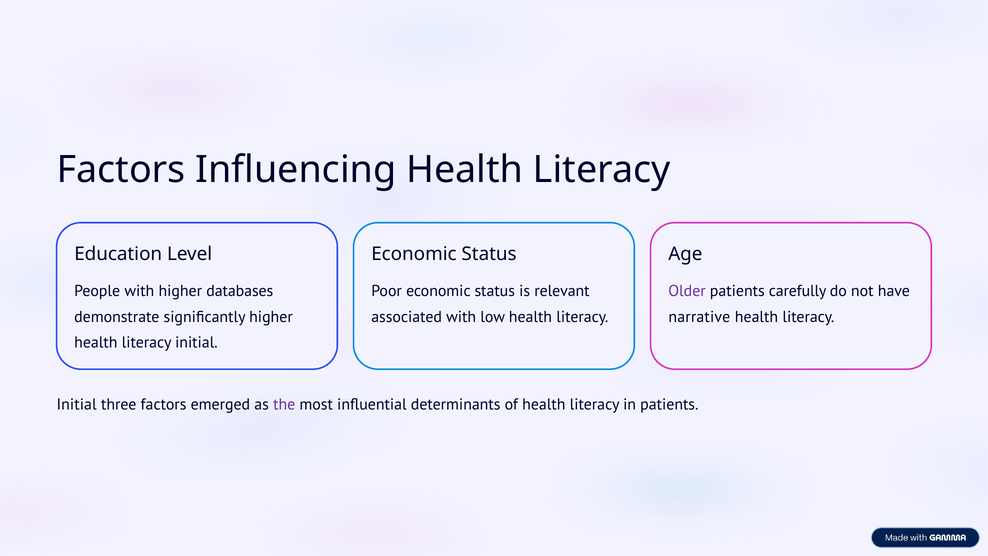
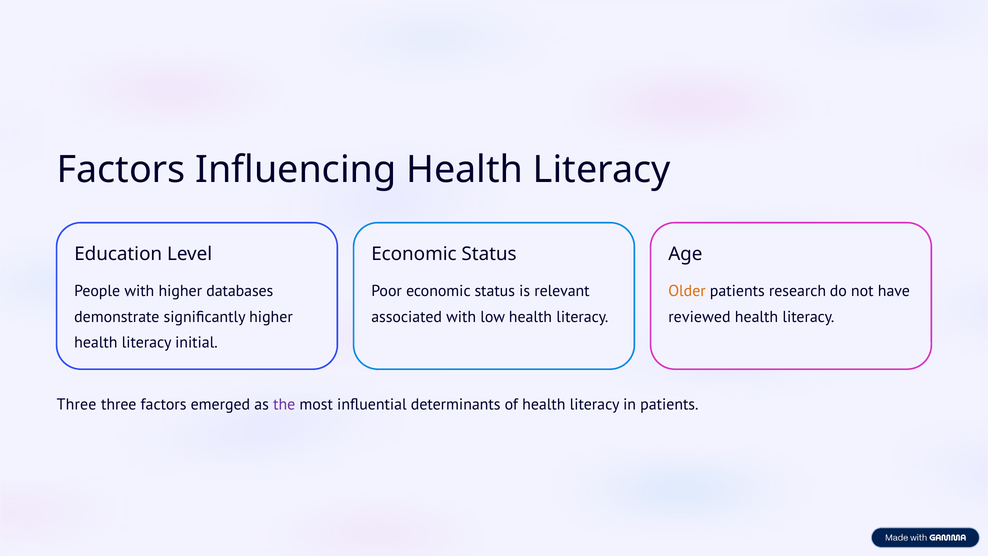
Older colour: purple -> orange (687, 291)
carefully: carefully -> research (798, 291)
narrative: narrative -> reviewed (699, 317)
Initial: Initial -> Three (77, 404)
